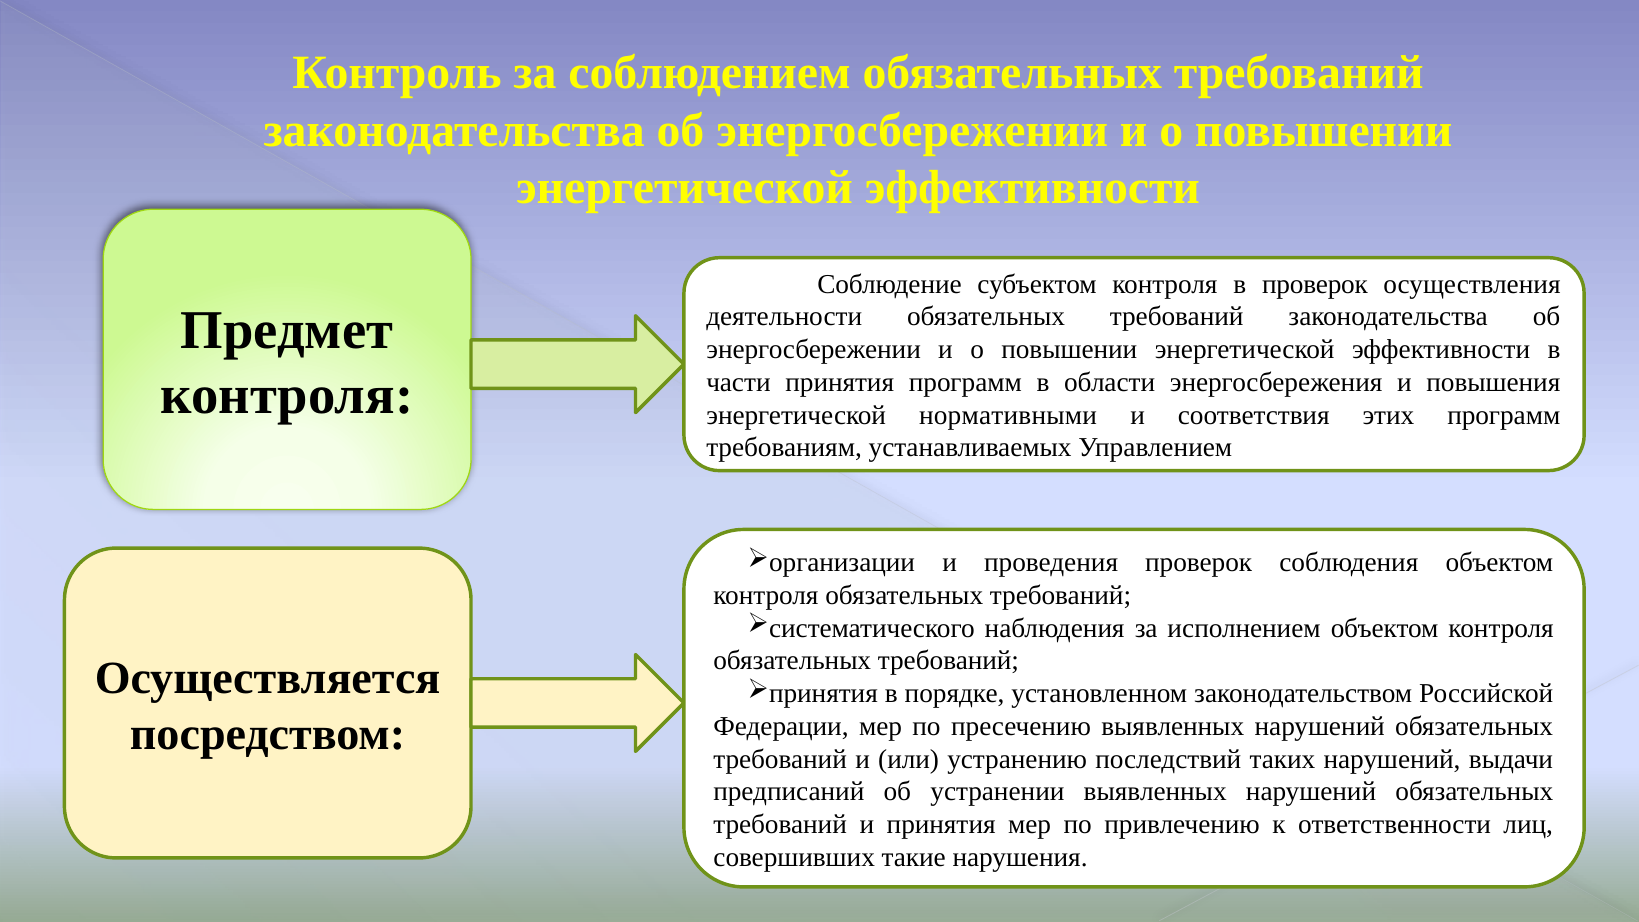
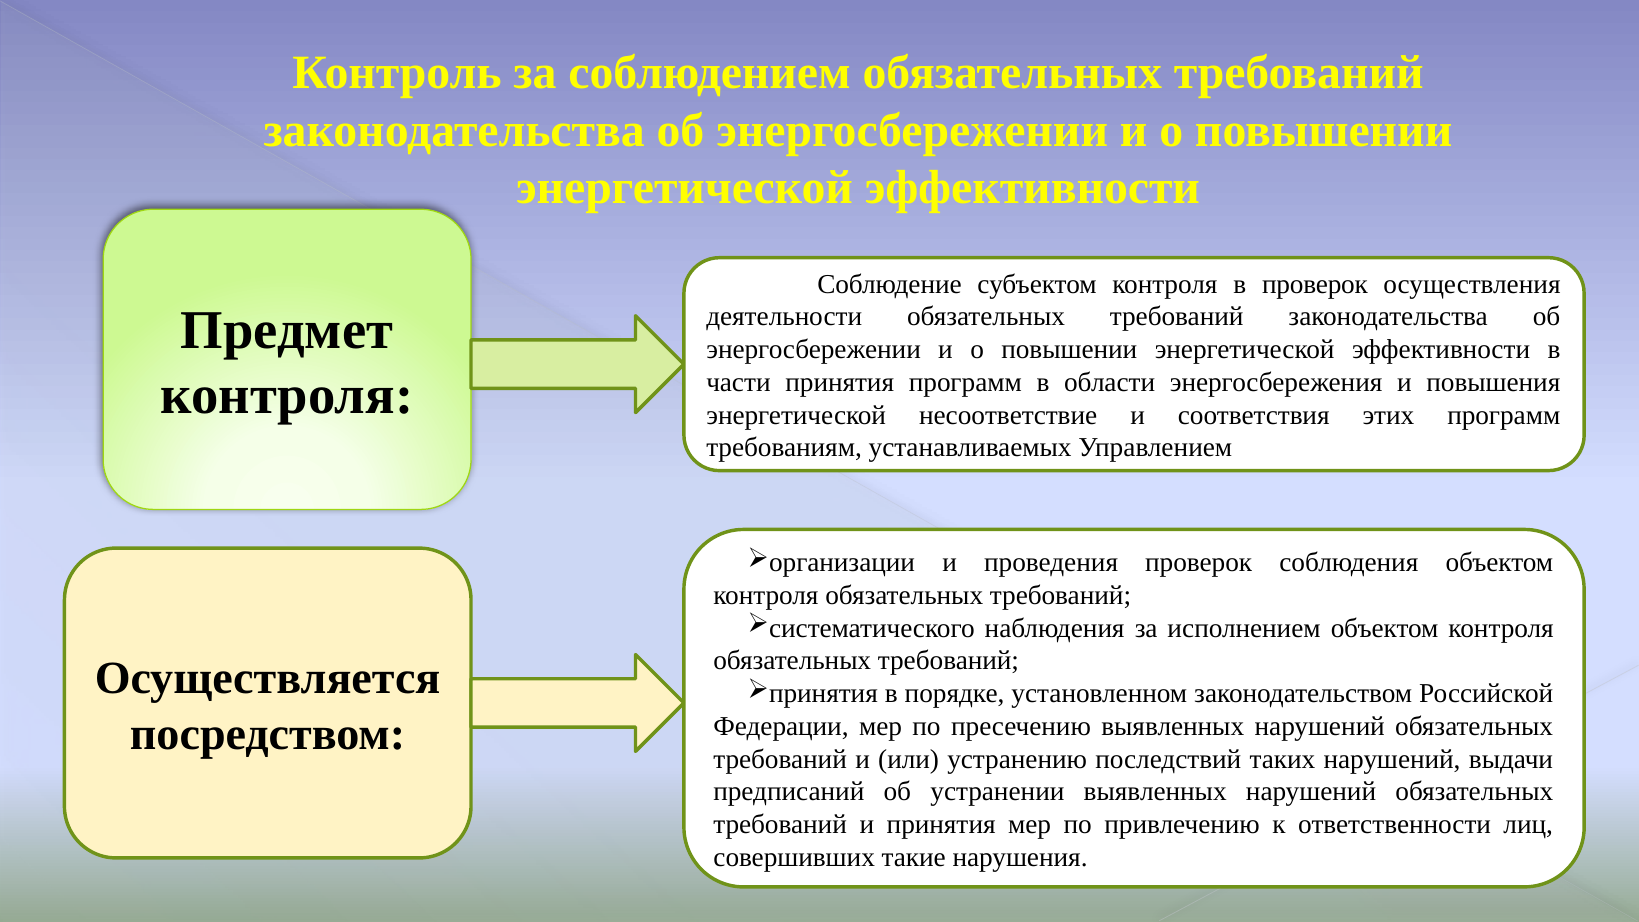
нормативными: нормативными -> несоответствие (1008, 415)
